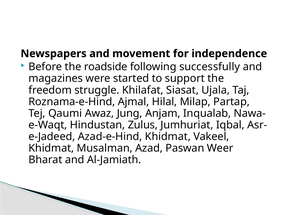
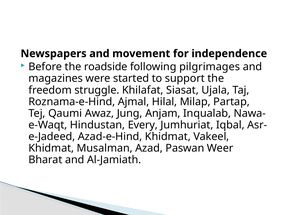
successfully: successfully -> pilgrimages (210, 67)
Zulus: Zulus -> Every (143, 125)
